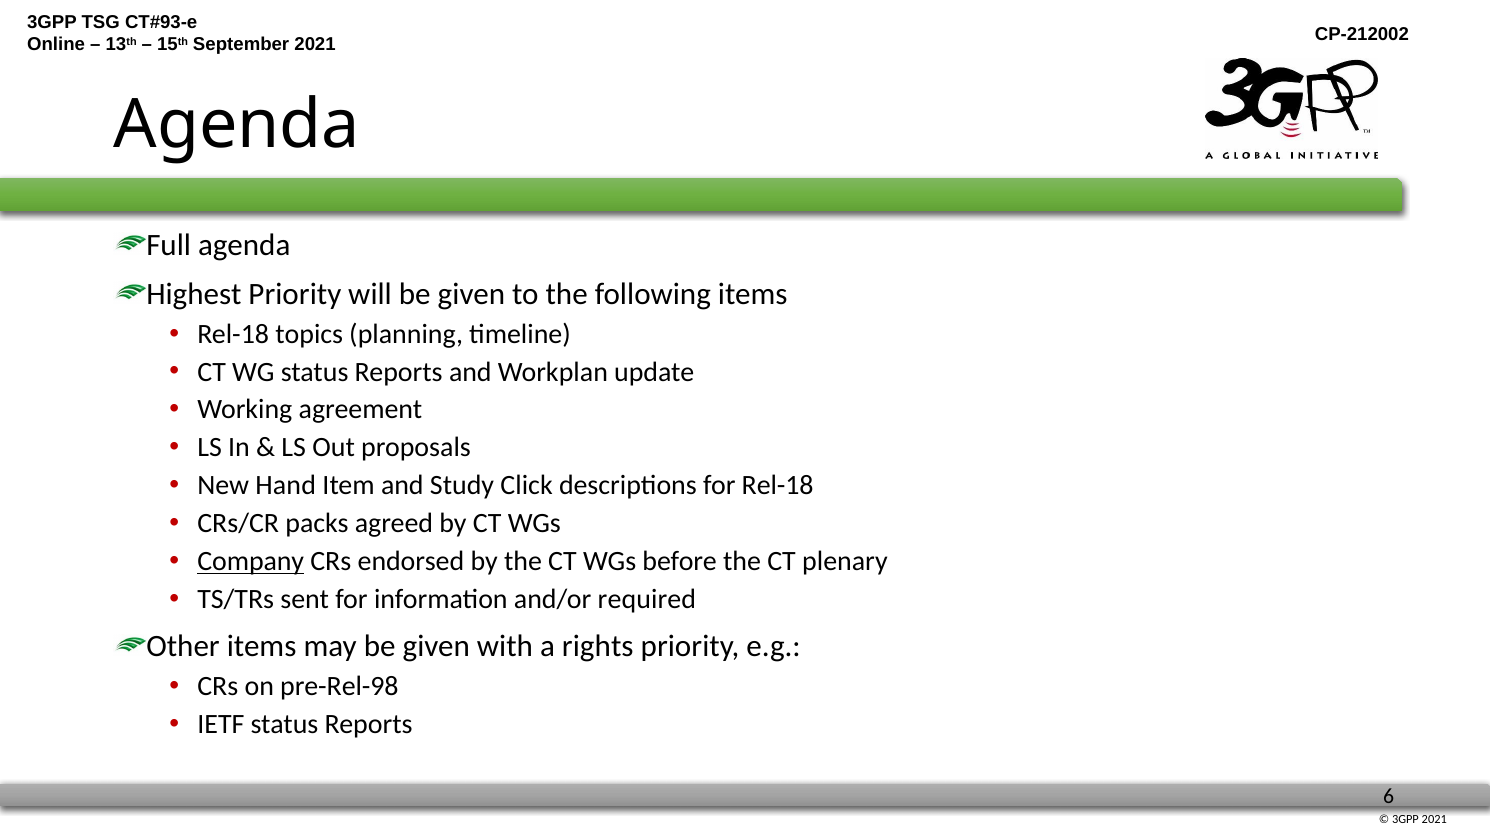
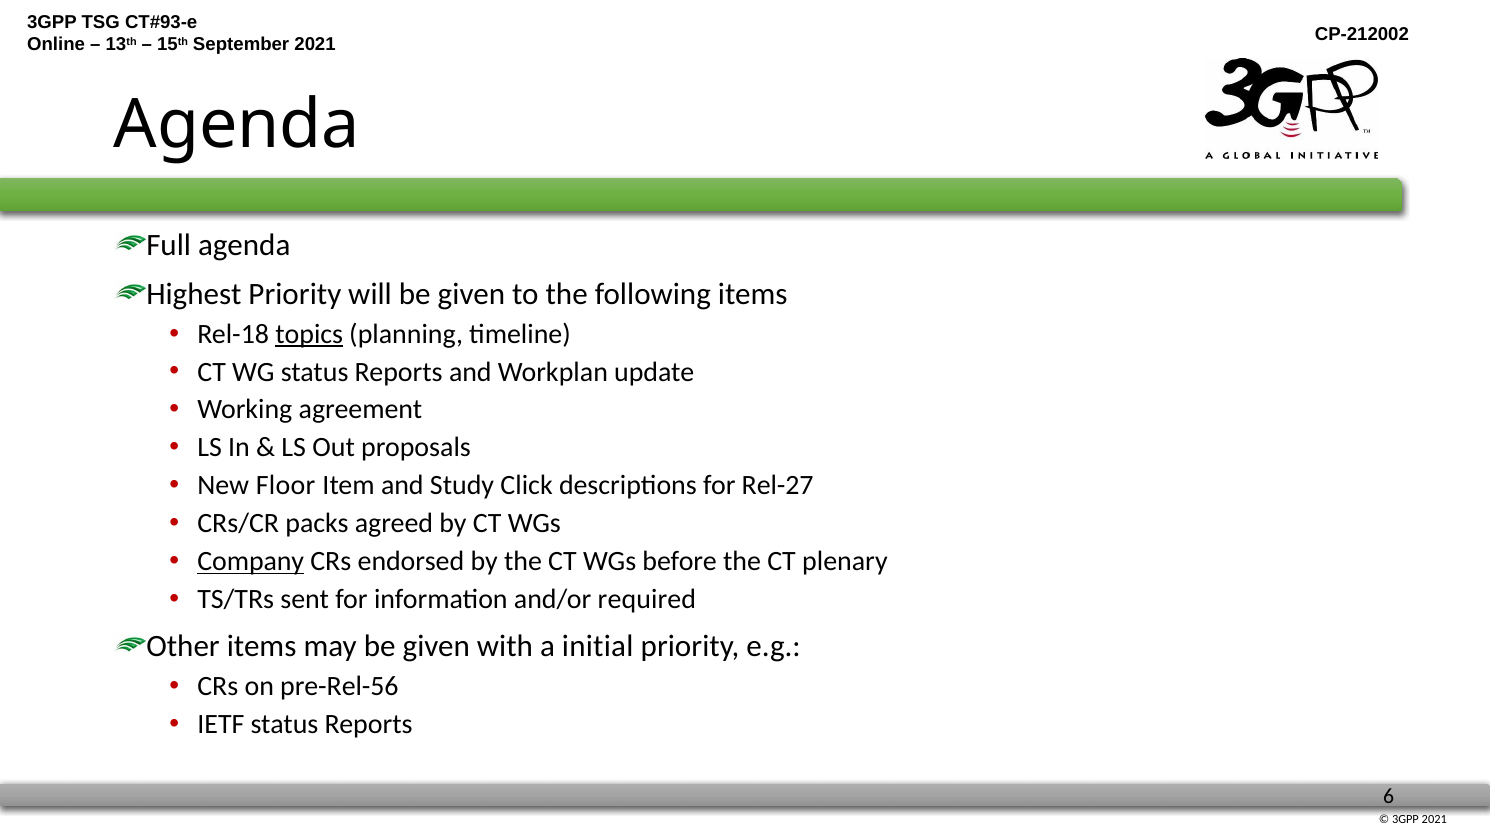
topics underline: none -> present (309, 334)
Hand: Hand -> Floor (286, 486)
for Rel-18: Rel-18 -> Rel-27 (778, 486)
rights: rights -> initial (598, 647)
pre-Rel-98: pre-Rel-98 -> pre-Rel-56 (339, 686)
